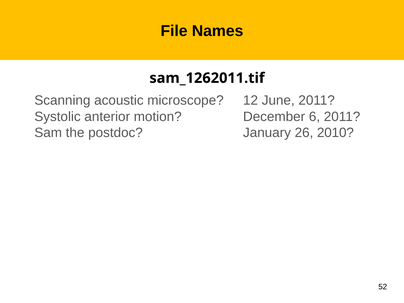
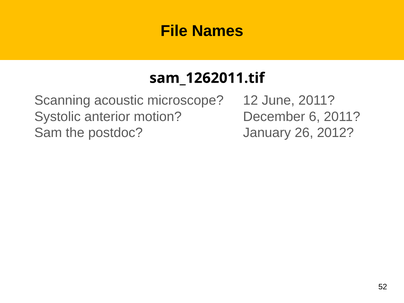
2010: 2010 -> 2012 (335, 133)
